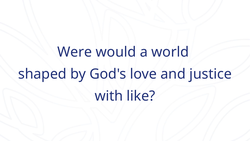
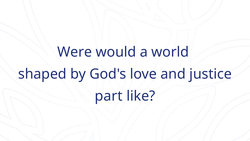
with: with -> part (109, 96)
